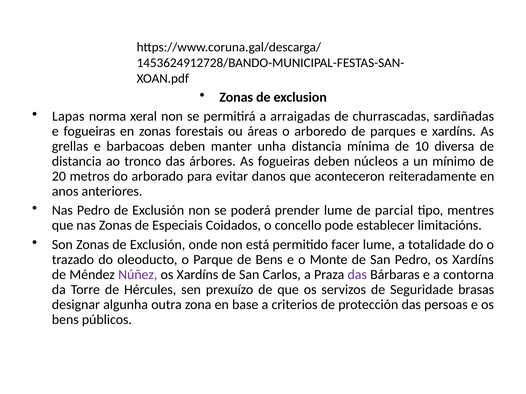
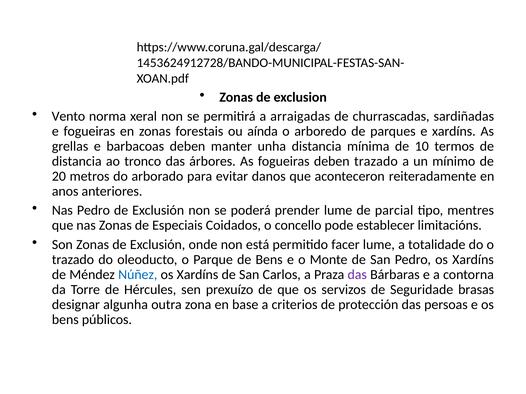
Lapas: Lapas -> Vento (68, 117)
áreas: áreas -> aínda (263, 132)
diversa: diversa -> termos (454, 147)
deben núcleos: núcleos -> trazado (376, 162)
Núñez colour: purple -> blue (138, 275)
